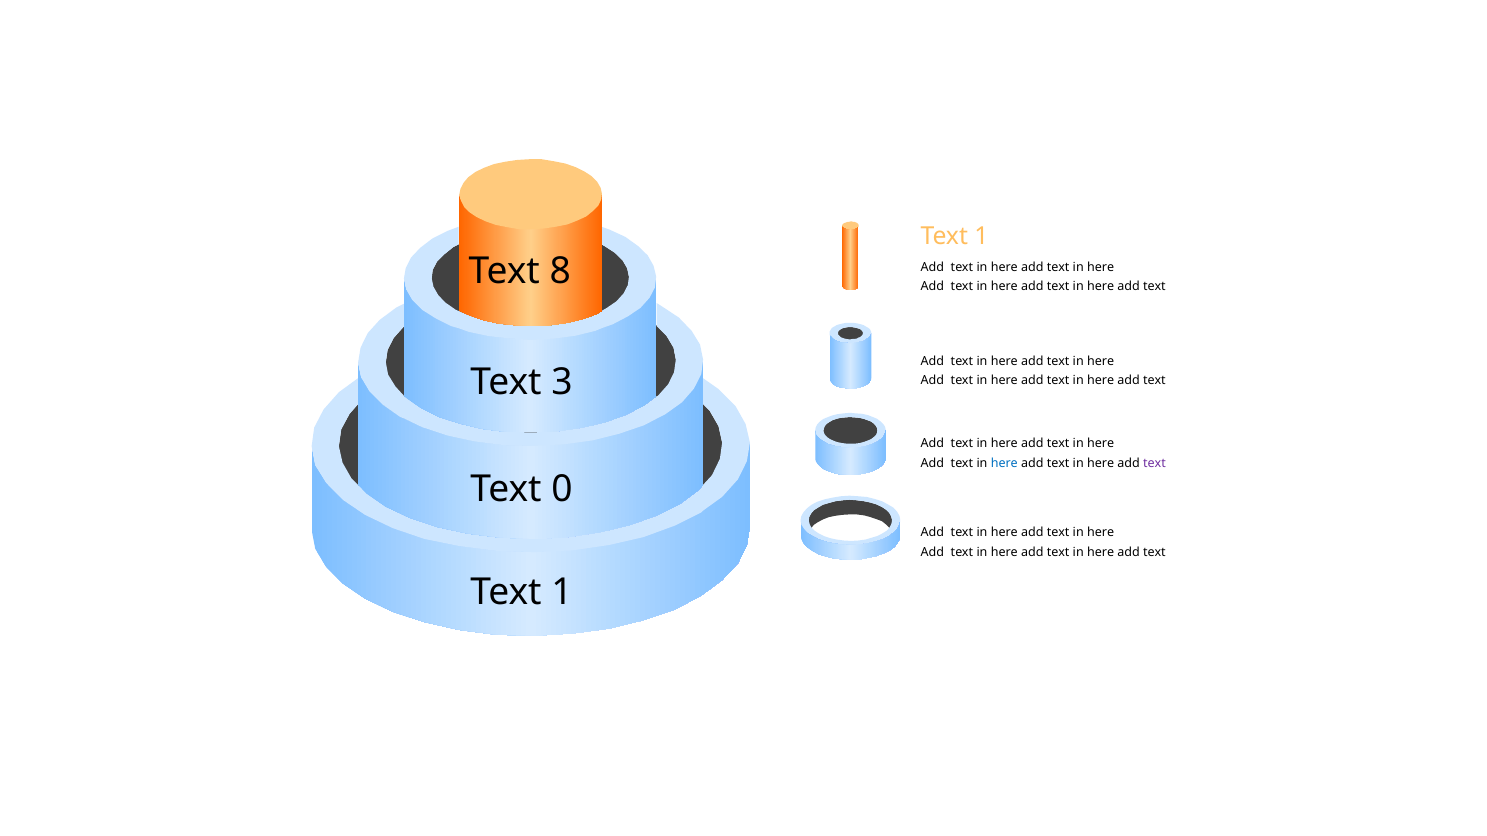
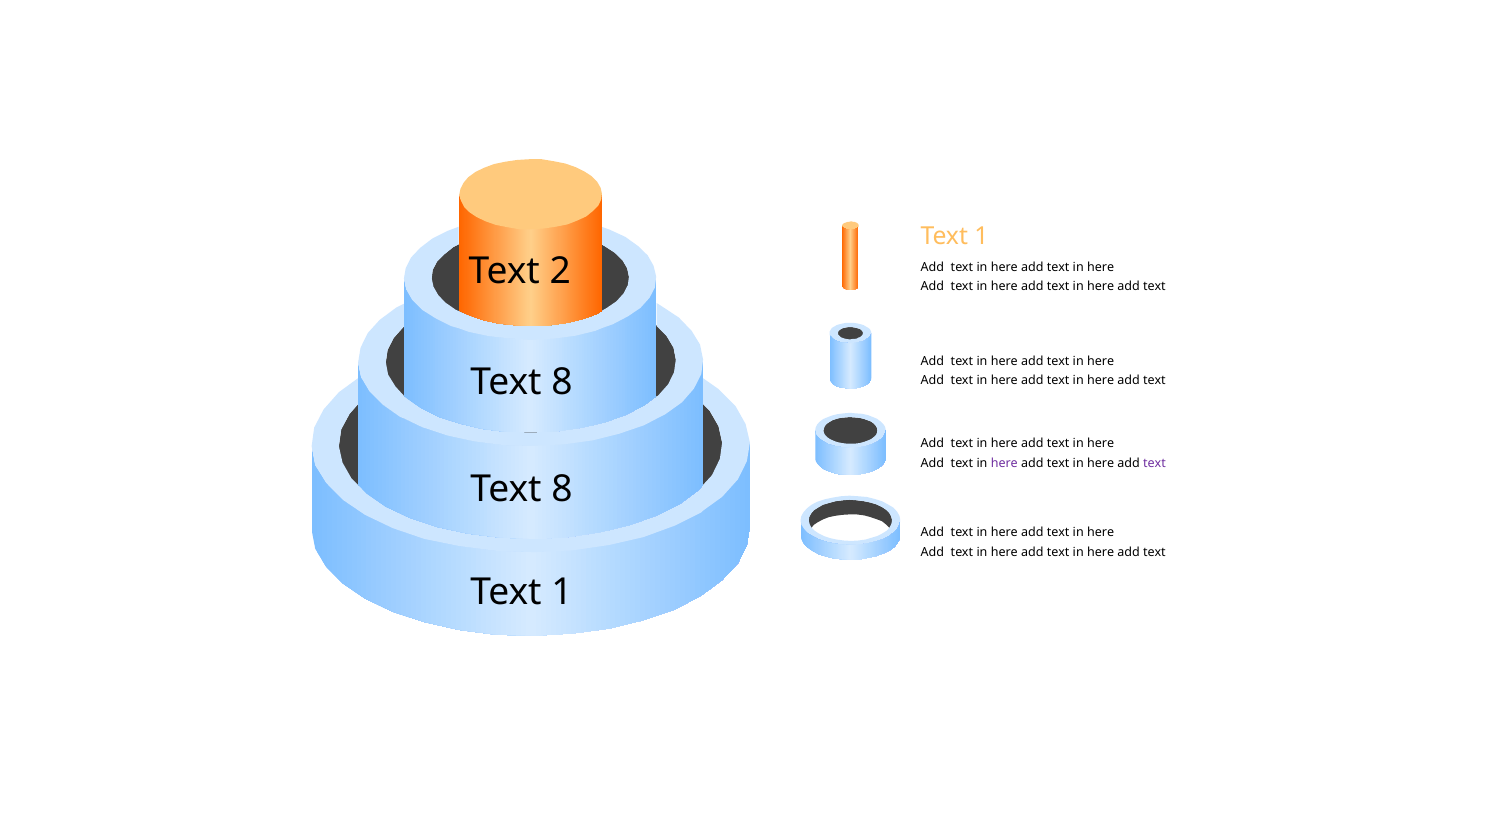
8: 8 -> 2 (560, 271)
3: 3 -> 8 (562, 383)
here colour: blue -> purple (1004, 464)
0: 0 -> 8 (562, 490)
